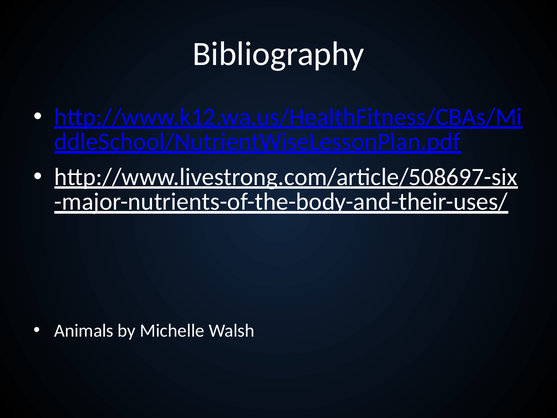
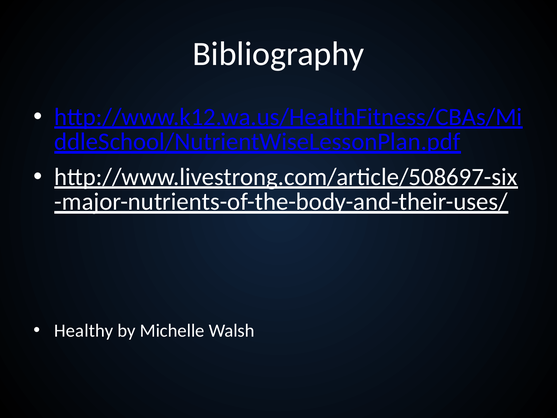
Animals: Animals -> Healthy (84, 330)
